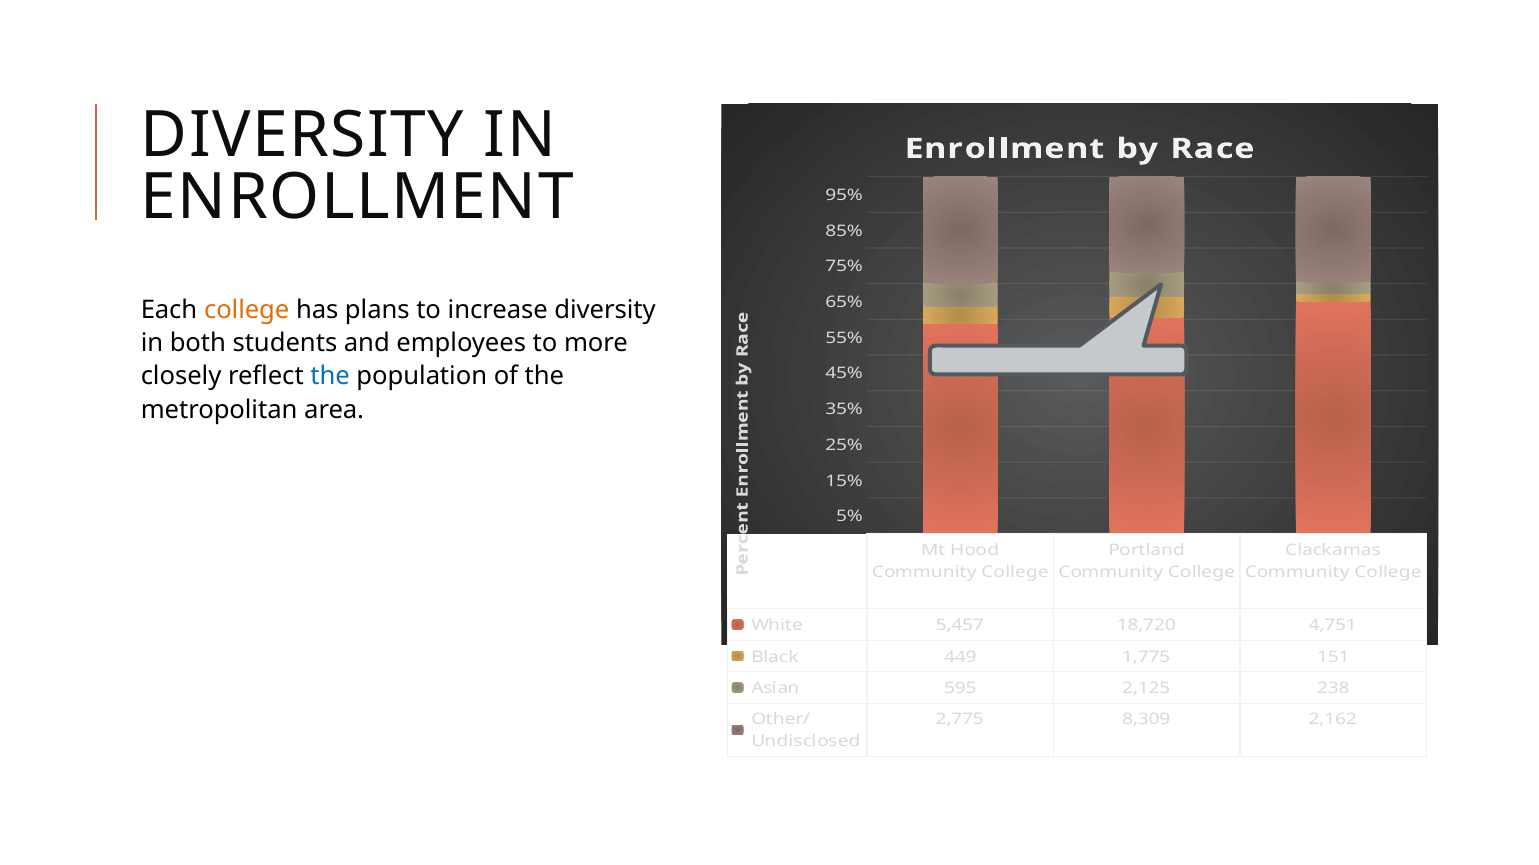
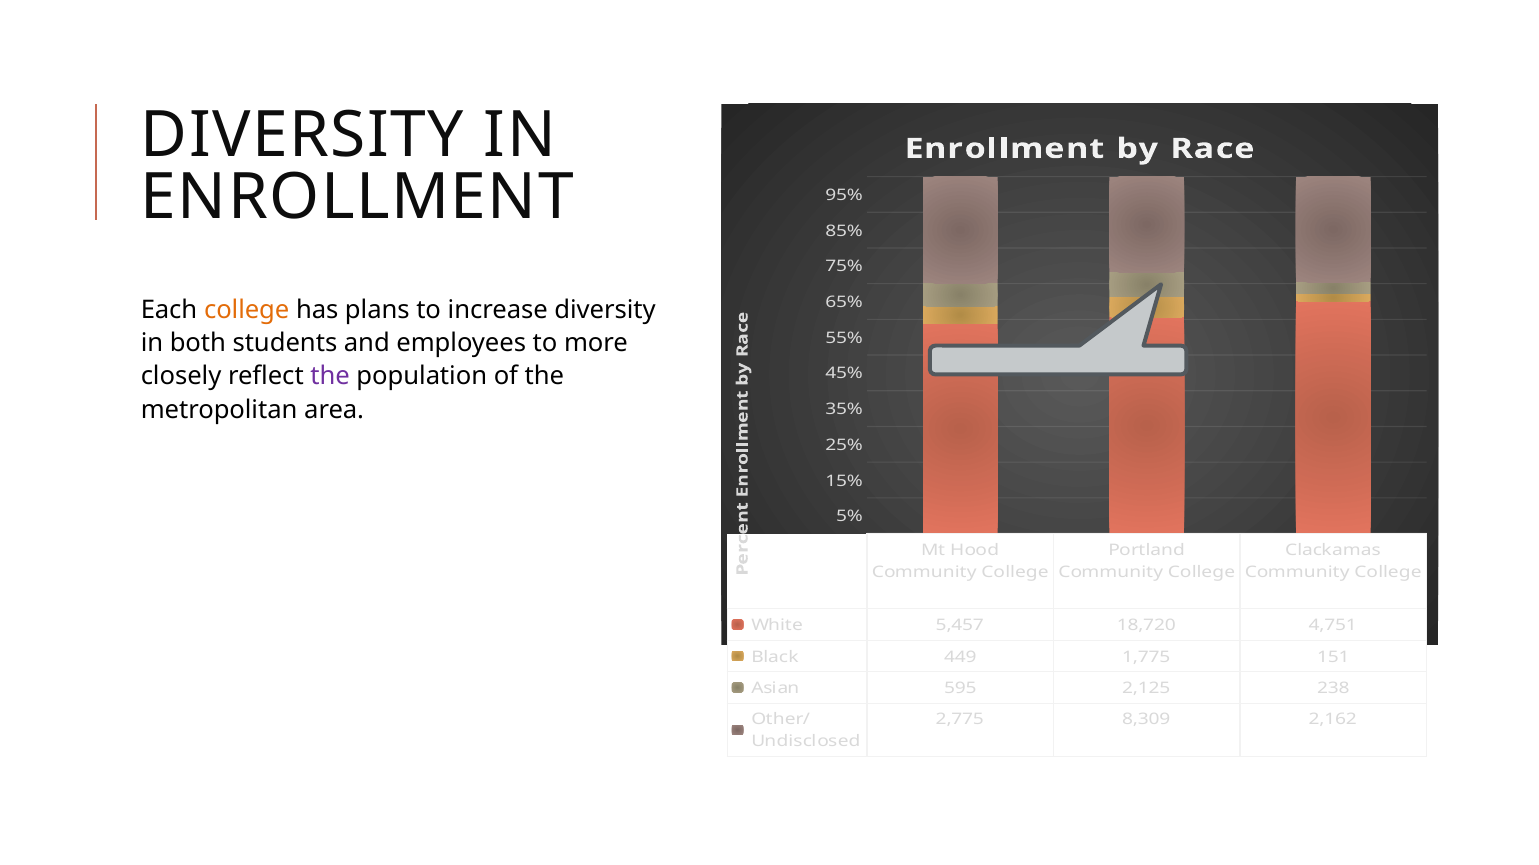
the colour: blue -> purple (330, 377)
